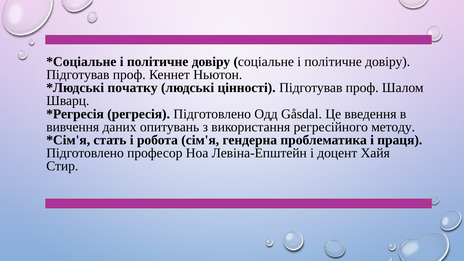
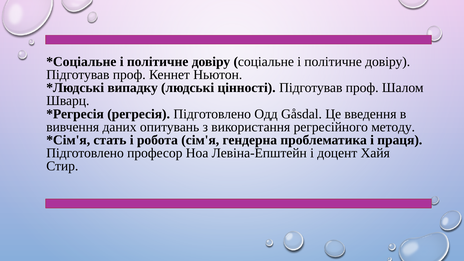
початку: початку -> випадку (133, 88)
